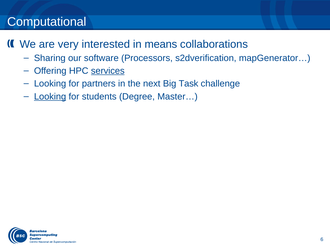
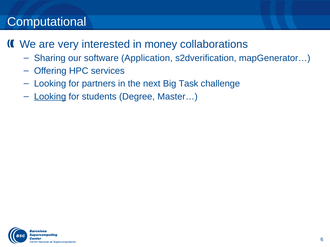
means: means -> money (161, 44)
Processors: Processors -> Application (147, 58)
services underline: present -> none (108, 71)
